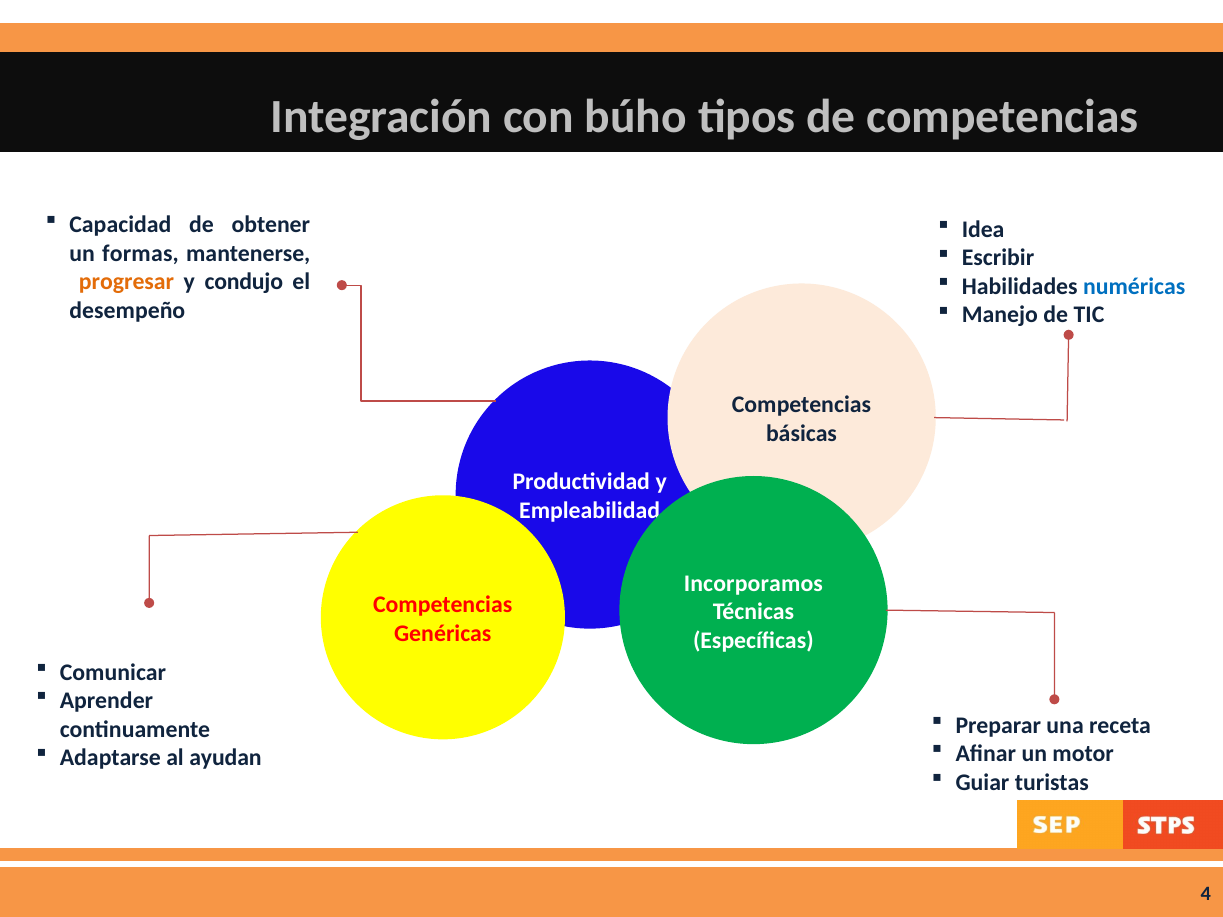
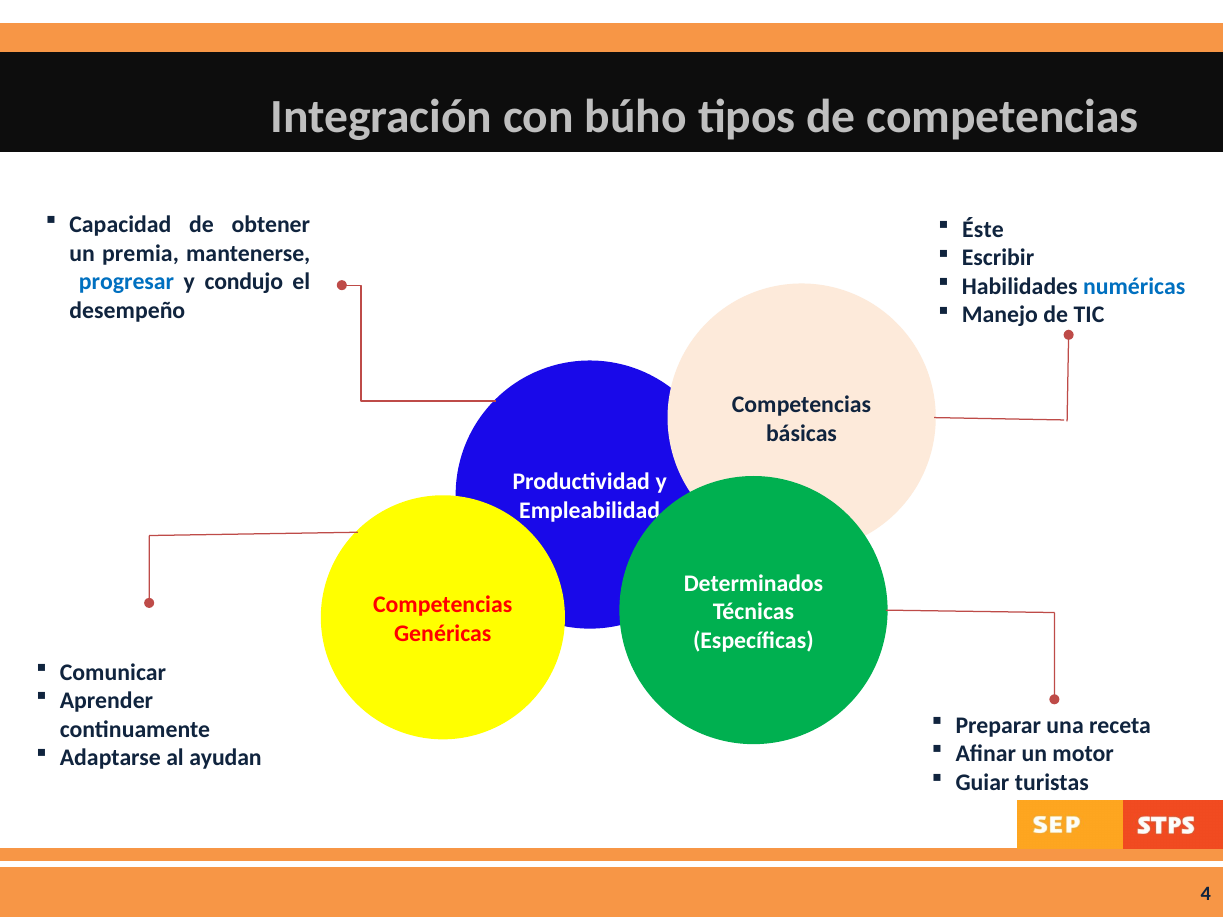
Idea: Idea -> Éste (983, 230)
formas: formas -> premia (140, 253)
progresar colour: orange -> blue (127, 282)
Incorporamos: Incorporamos -> Determinados (753, 583)
